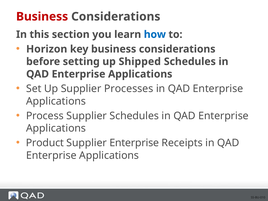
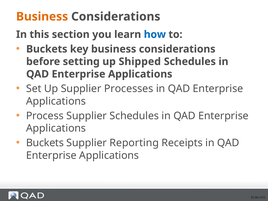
Business colour: red -> orange (42, 17)
Horizon: Horizon -> Buckets (47, 49)
Product: Product -> Buckets (45, 143)
Supplier Enterprise: Enterprise -> Reporting (134, 143)
